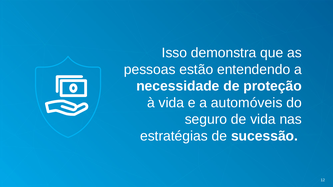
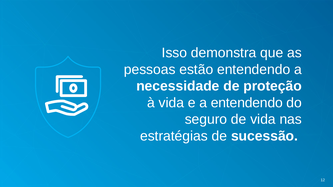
a automóveis: automóveis -> entendendo (247, 103)
